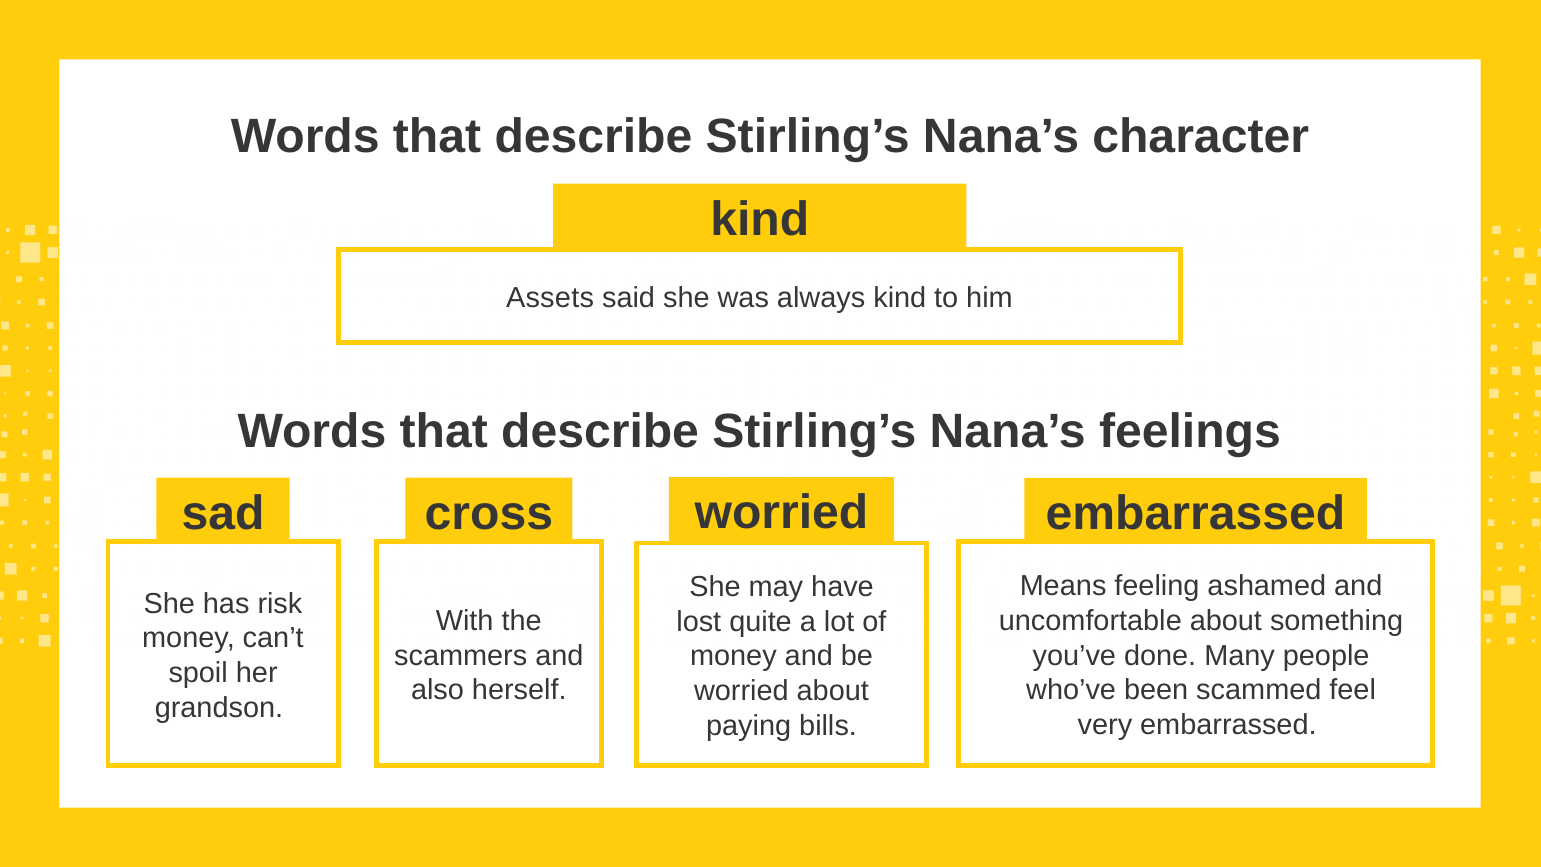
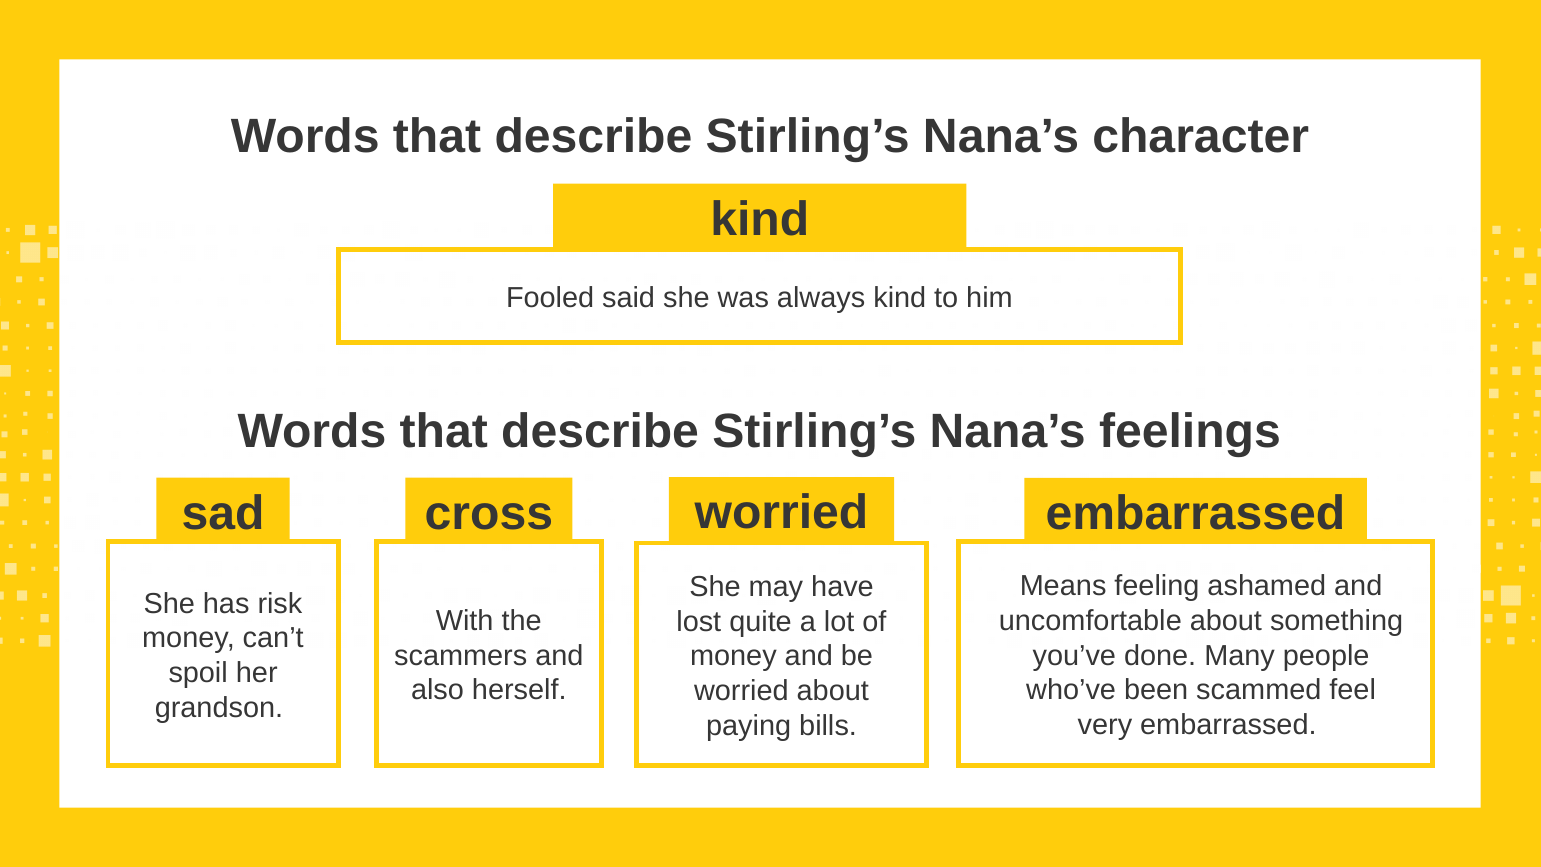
Assets: Assets -> Fooled (550, 298)
